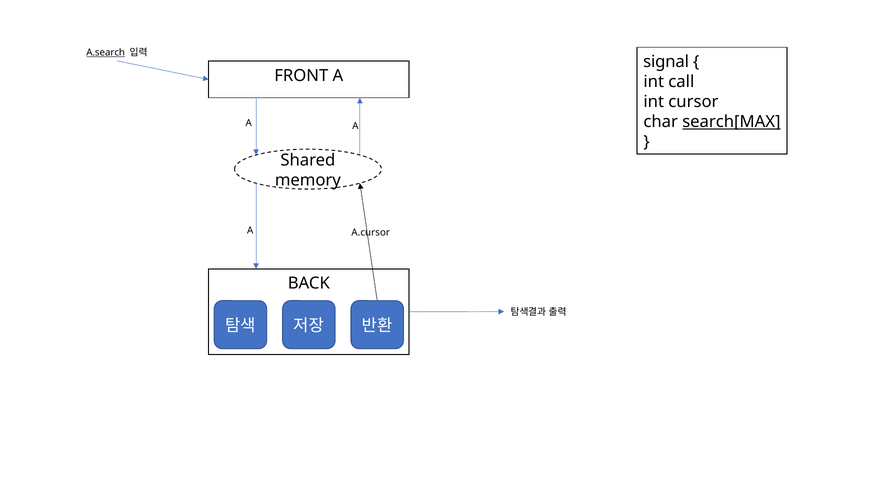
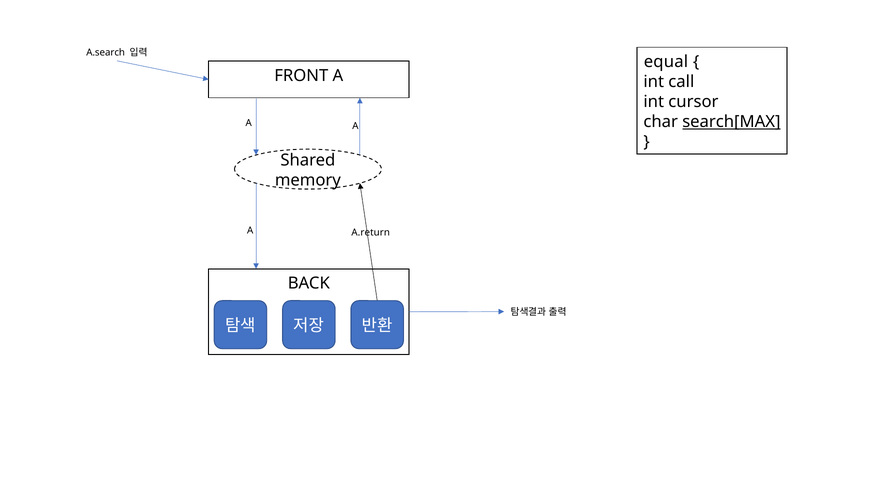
A.search underline: present -> none (106, 52)
signal: signal -> equal (666, 62)
A.cursor: A.cursor -> A.return (371, 233)
